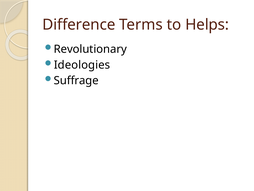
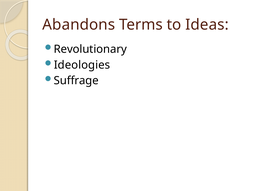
Difference: Difference -> Abandons (79, 25)
Helps: Helps -> Ideas (207, 25)
